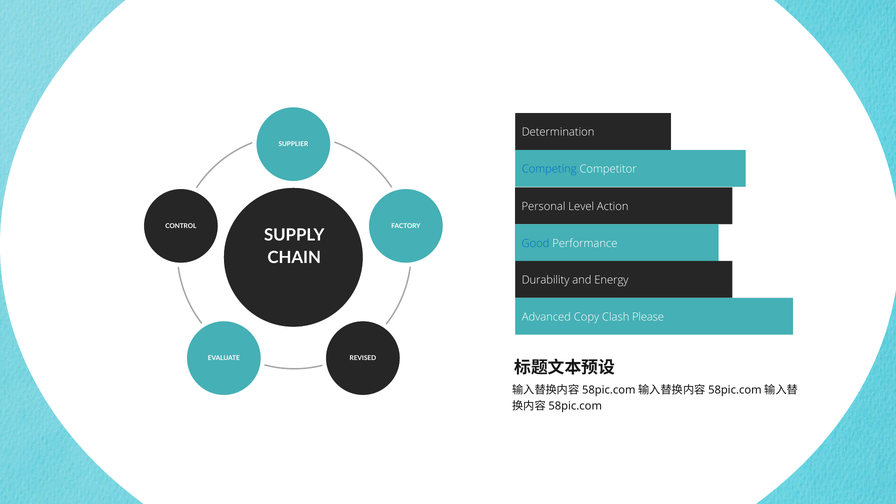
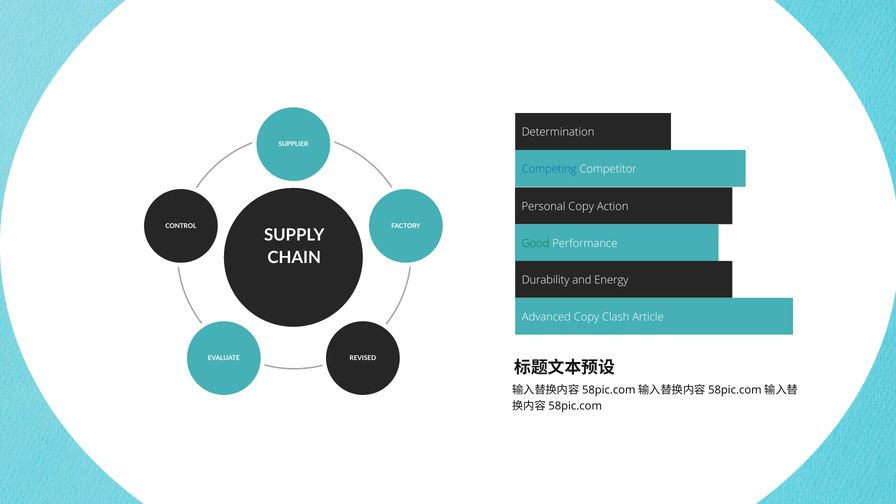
Personal Level: Level -> Copy (581, 207)
Good colour: blue -> green (535, 243)
Please: Please -> Article (648, 317)
